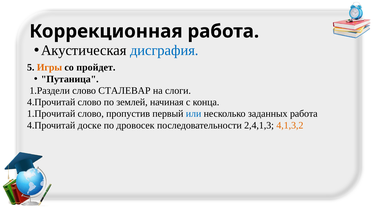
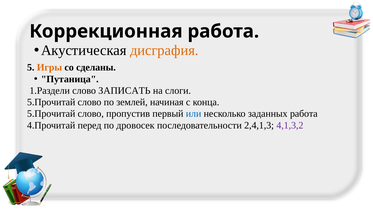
дисграфия colour: blue -> orange (164, 50)
пройдет: пройдет -> сделаны (96, 67)
СТАЛЕВАР: СТАЛЕВАР -> ЗАПИСАТЬ (124, 91)
4.Прочитай: 4.Прочитай -> 5.Прочитай (51, 102)
1.Прочитай: 1.Прочитай -> 5.Прочитай (51, 114)
доске: доске -> перед (90, 125)
4,1,3,2 colour: orange -> purple (290, 125)
